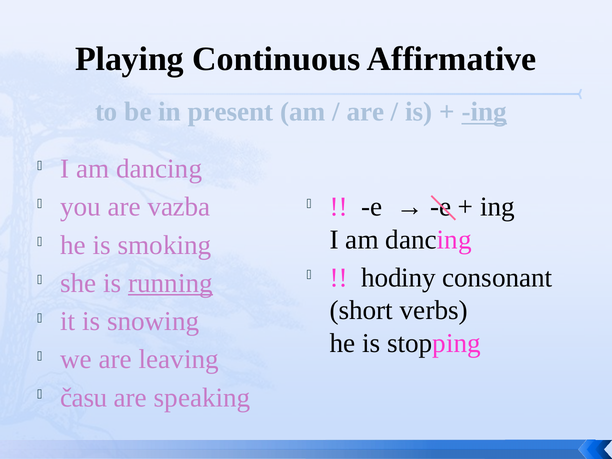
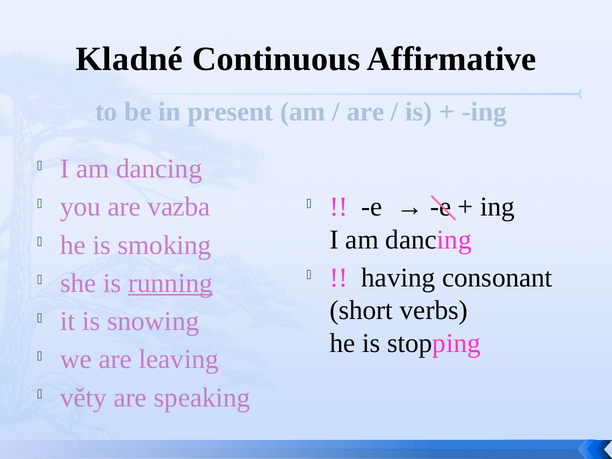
Playing: Playing -> Kladné (129, 59)
ing underline: present -> none (484, 112)
hodiny: hodiny -> having (398, 278)
času: času -> věty (84, 398)
